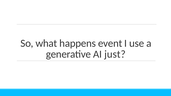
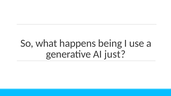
event: event -> being (110, 43)
